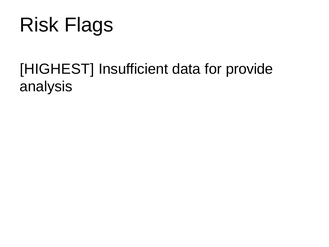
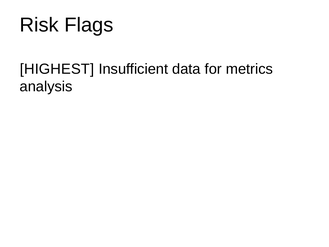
provide: provide -> metrics (249, 69)
